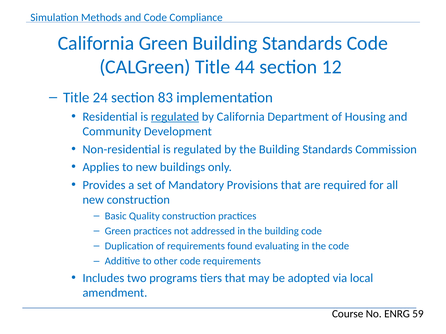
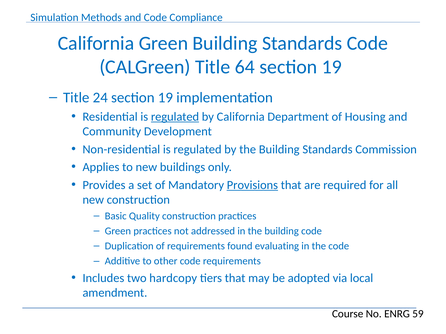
44: 44 -> 64 (245, 67)
12: 12 -> 19 (332, 67)
24 section 83: 83 -> 19 (165, 98)
Provisions underline: none -> present (252, 185)
programs: programs -> hardcopy (173, 278)
